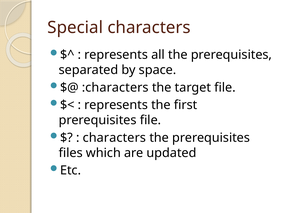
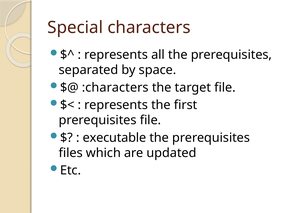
characters: characters -> executable (114, 138)
